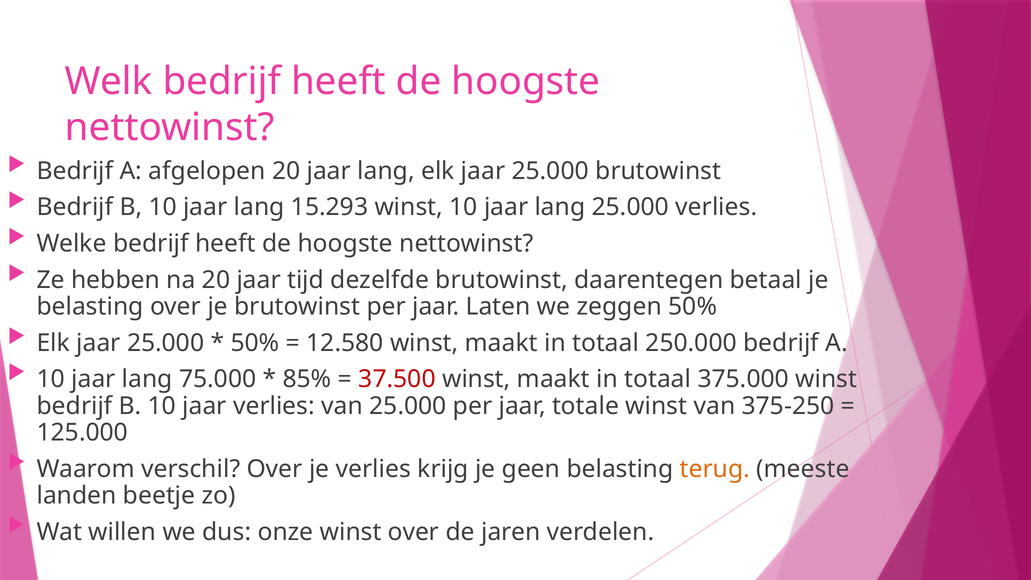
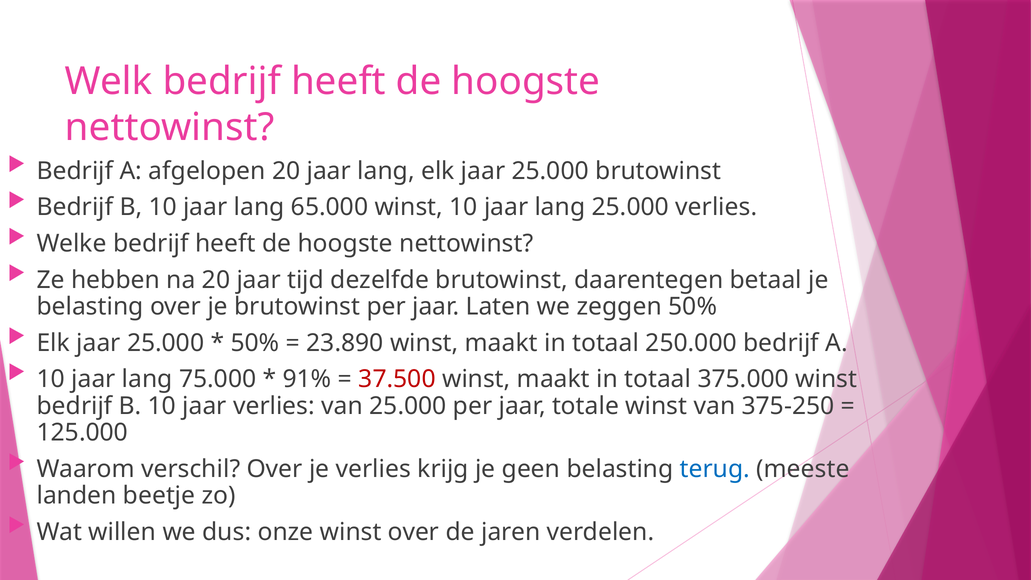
15.293: 15.293 -> 65.000 (330, 207)
12.580: 12.580 -> 23.890 (345, 343)
85%: 85% -> 91% (307, 379)
terug colour: orange -> blue (715, 469)
